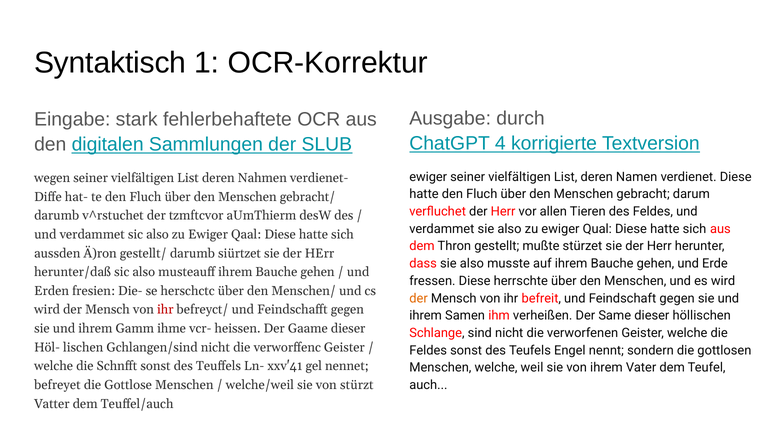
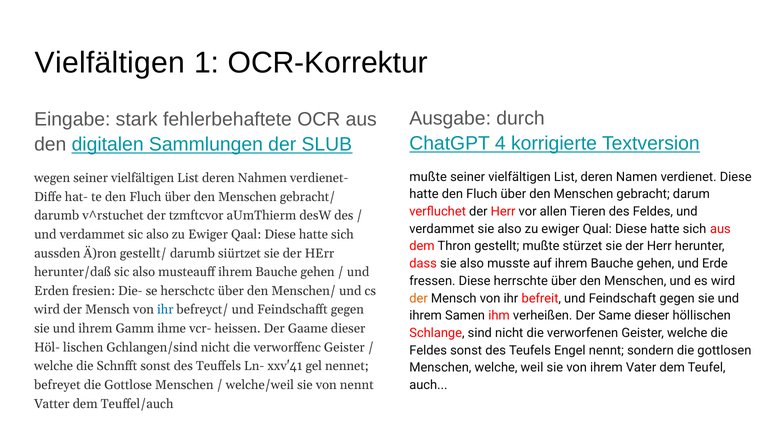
Syntaktisch: Syntaktisch -> Vielfältigen (110, 63)
ewiger: ewiger -> mußte (428, 177)
ihr colour: red -> blue (165, 310)
von stürzt: stürzt -> nennt (357, 385)
